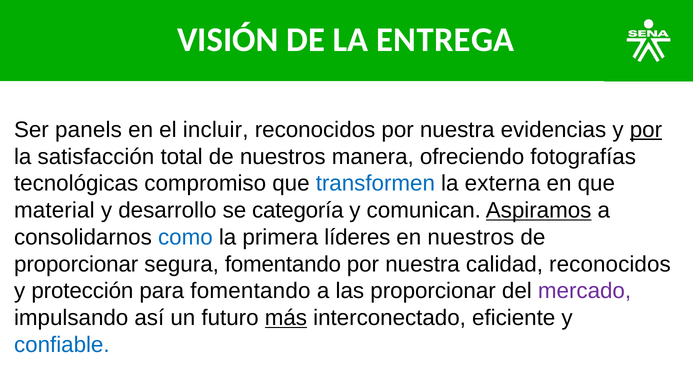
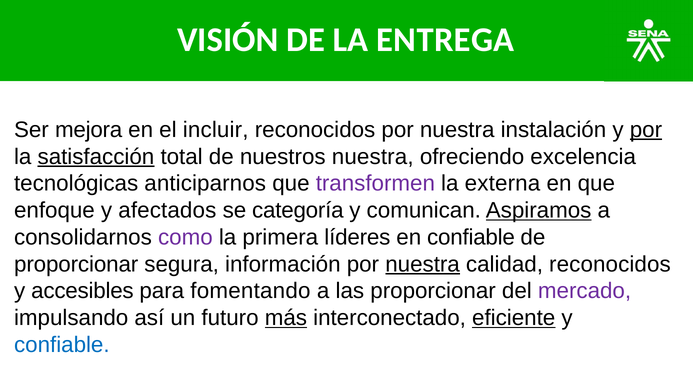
panels: panels -> mejora (89, 130)
evidencias: evidencias -> instalación (553, 130)
satisfacción underline: none -> present (96, 157)
nuestros manera: manera -> nuestra (373, 157)
fotografías: fotografías -> excelencia (583, 157)
compromiso: compromiso -> anticiparnos (205, 183)
transformen colour: blue -> purple (375, 183)
material: material -> enfoque (54, 210)
desarrollo: desarrollo -> afectados (167, 210)
como colour: blue -> purple (185, 237)
en nuestros: nuestros -> confiable (471, 237)
segura fomentando: fomentando -> información (283, 264)
nuestra underline: none -> present (423, 264)
protección: protección -> accesibles (82, 291)
eficiente underline: none -> present (514, 318)
